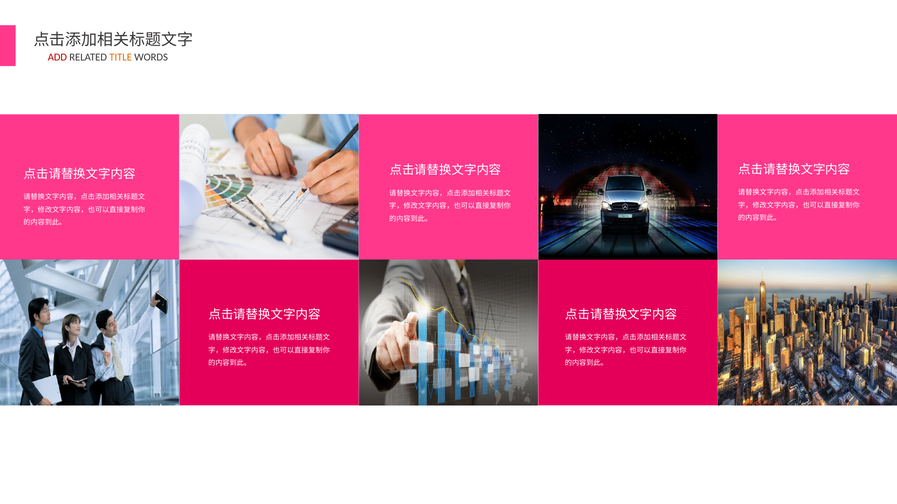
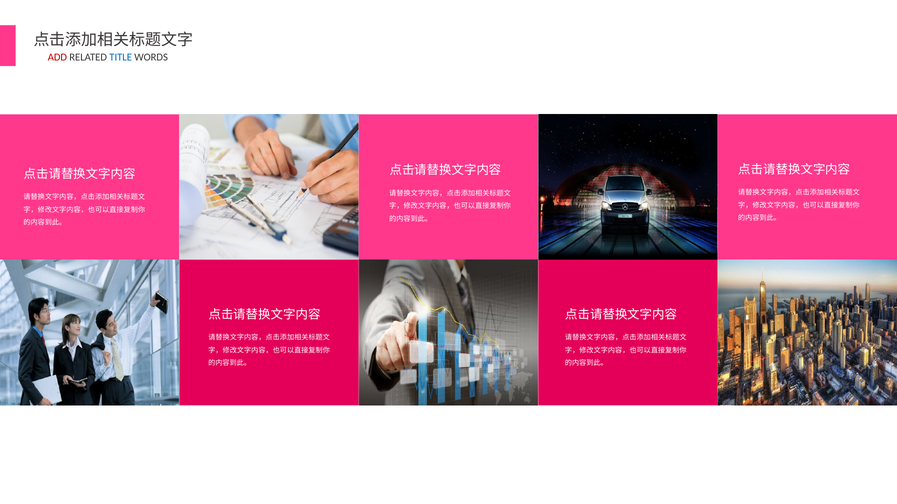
TITLE colour: orange -> blue (121, 57)
